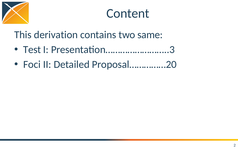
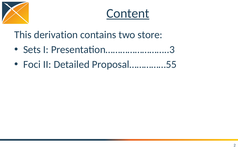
Content underline: none -> present (128, 13)
same: same -> store (150, 35)
Test: Test -> Sets (32, 50)
Proposal……………20: Proposal……………20 -> Proposal……………55 (134, 64)
